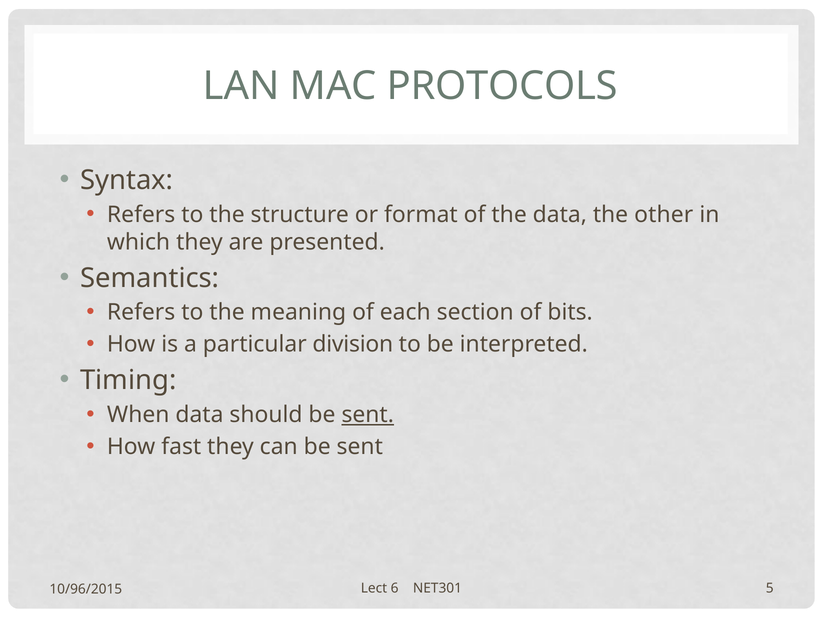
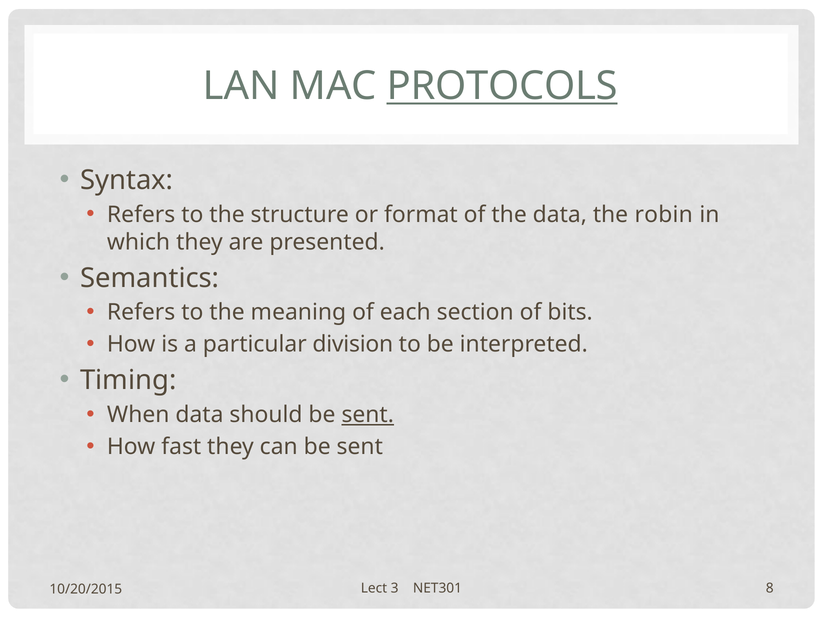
PROTOCOLS underline: none -> present (502, 86)
other: other -> robin (664, 215)
6: 6 -> 3 (395, 588)
5: 5 -> 8 (770, 588)
10/96/2015: 10/96/2015 -> 10/20/2015 (86, 589)
